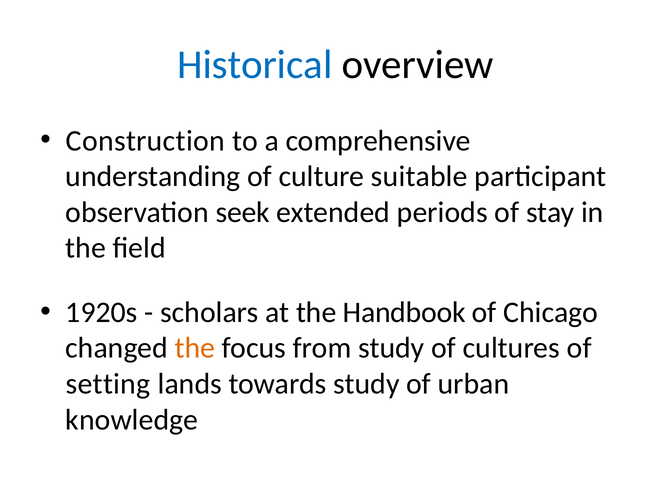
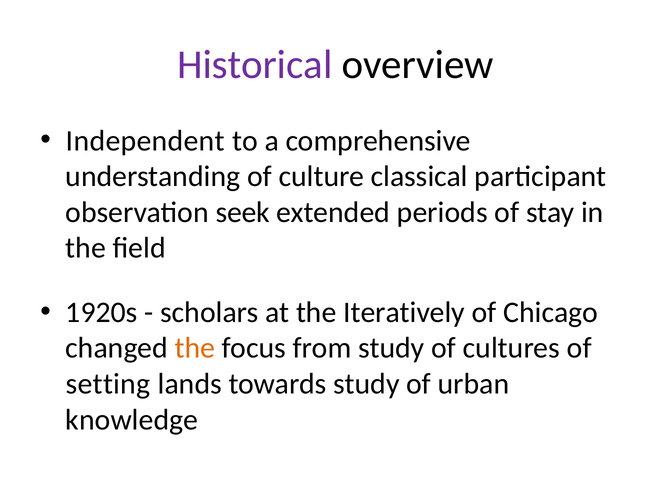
Historical colour: blue -> purple (255, 65)
Construction: Construction -> Independent (145, 141)
suitable: suitable -> classical (419, 177)
Handbook: Handbook -> Iteratively (404, 312)
